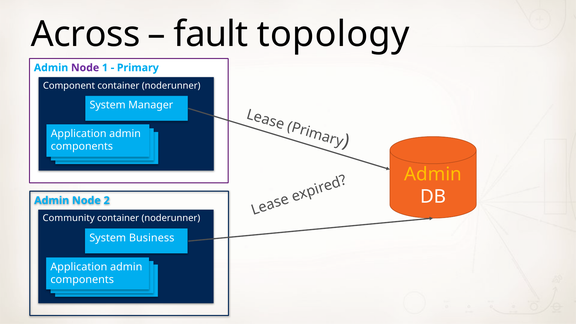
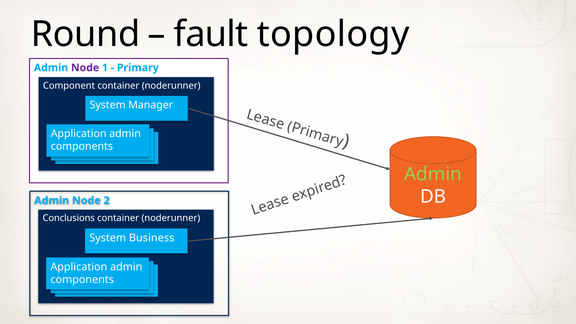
Across: Across -> Round (86, 34)
Admin colour: yellow -> light green (433, 174)
Community: Community -> Conclusions (69, 218)
